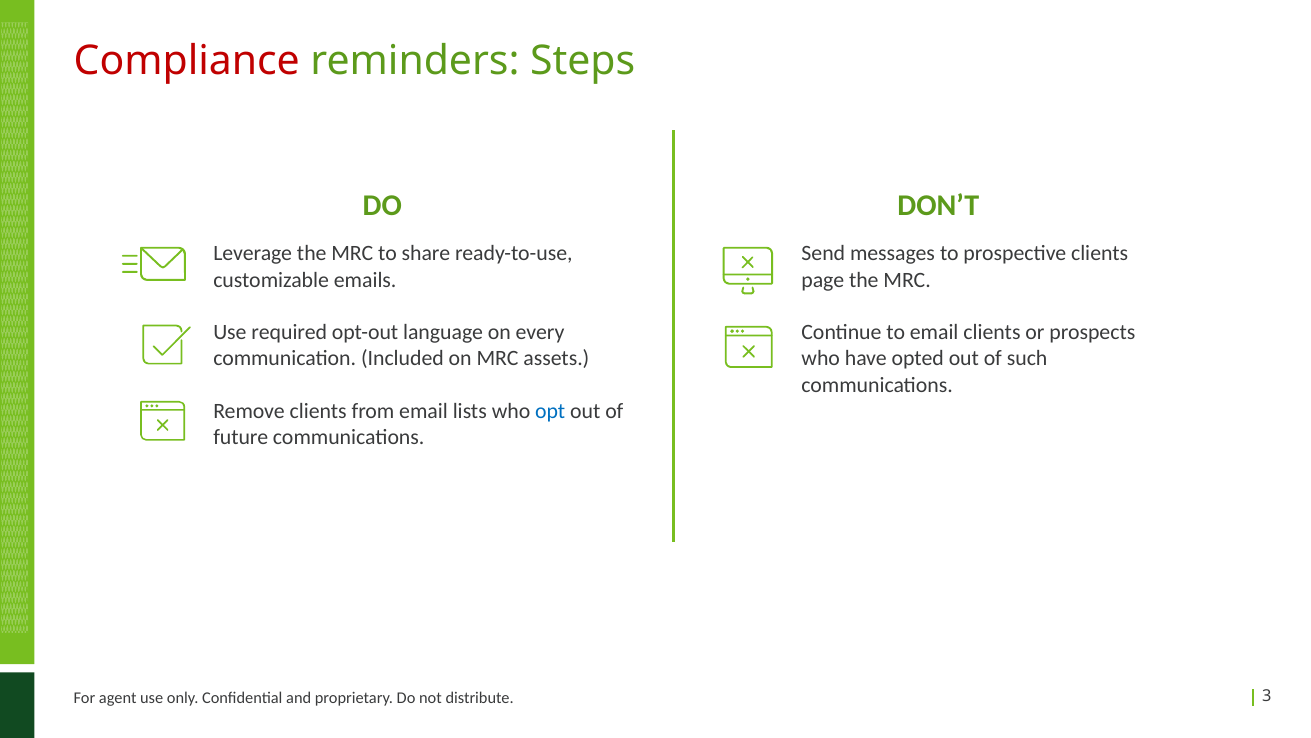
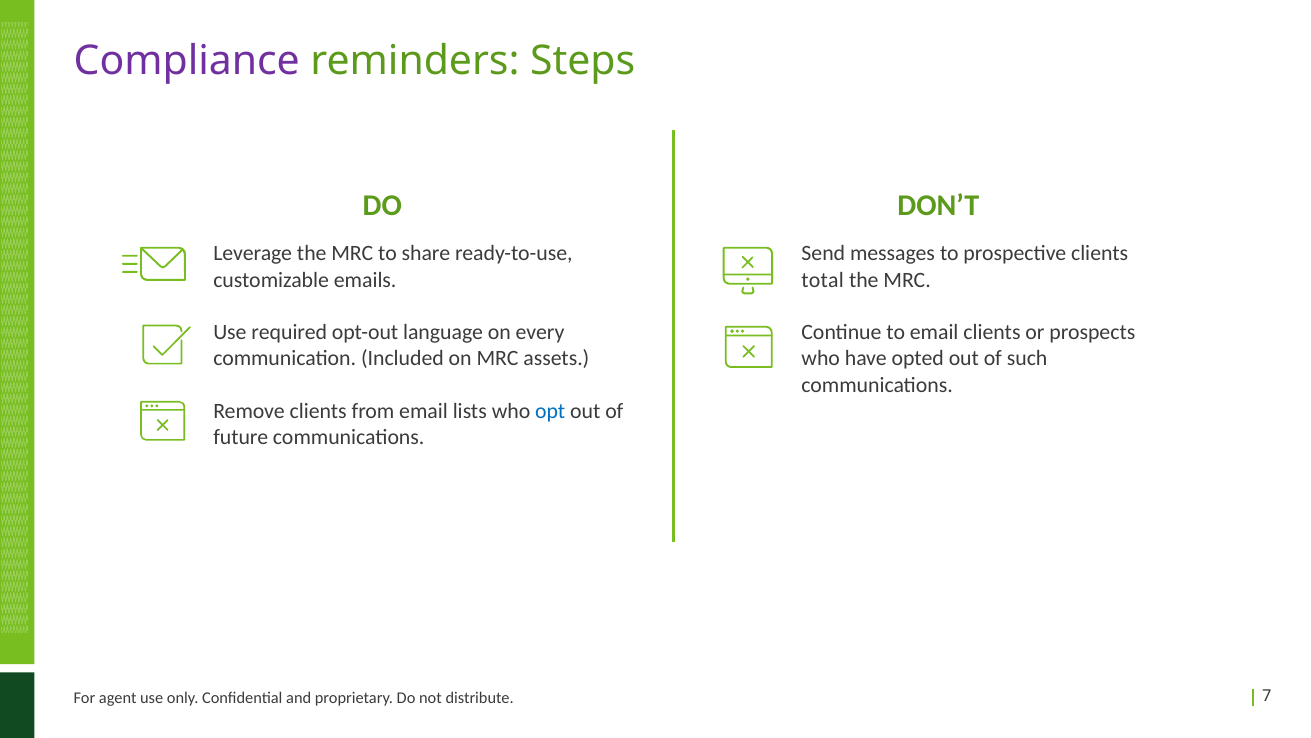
Compliance colour: red -> purple (187, 61)
page: page -> total (823, 280)
3: 3 -> 7 (1267, 696)
